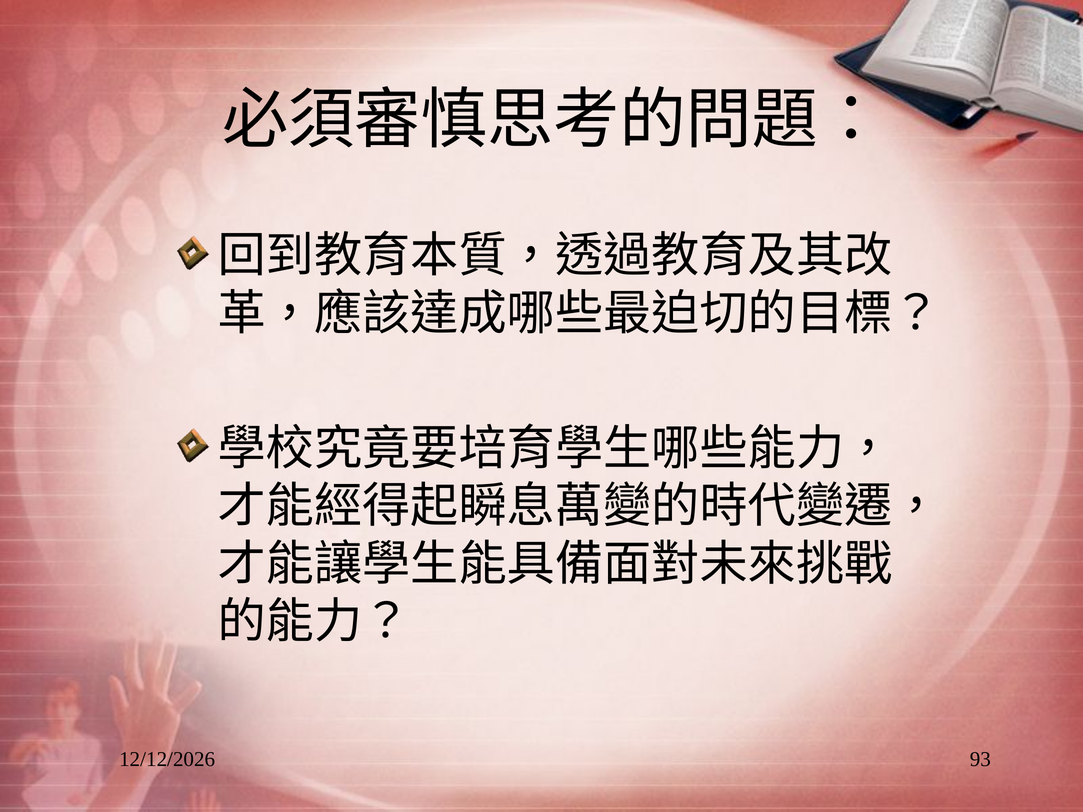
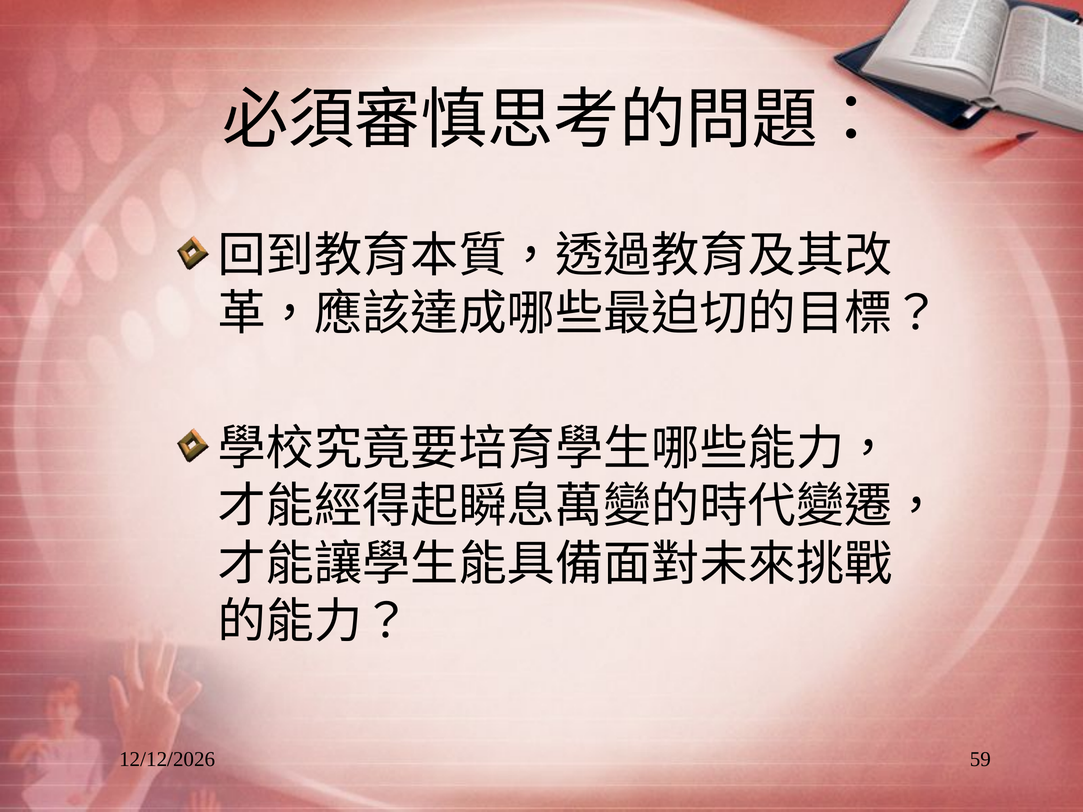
93: 93 -> 59 (980, 760)
